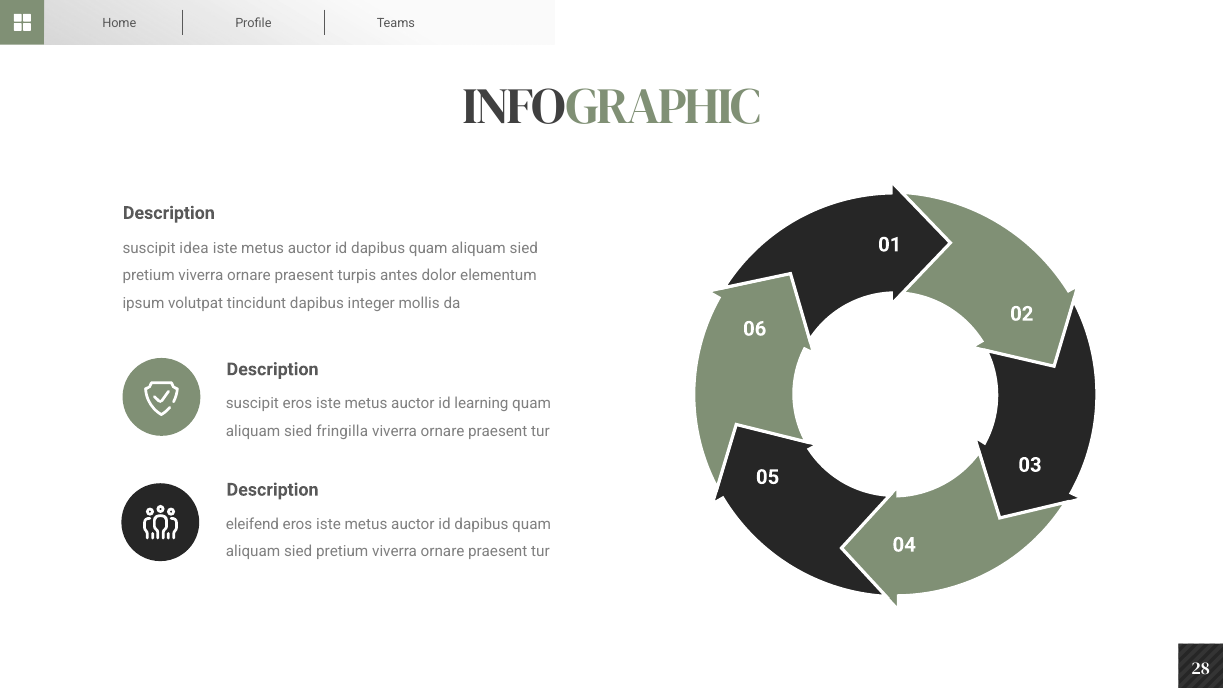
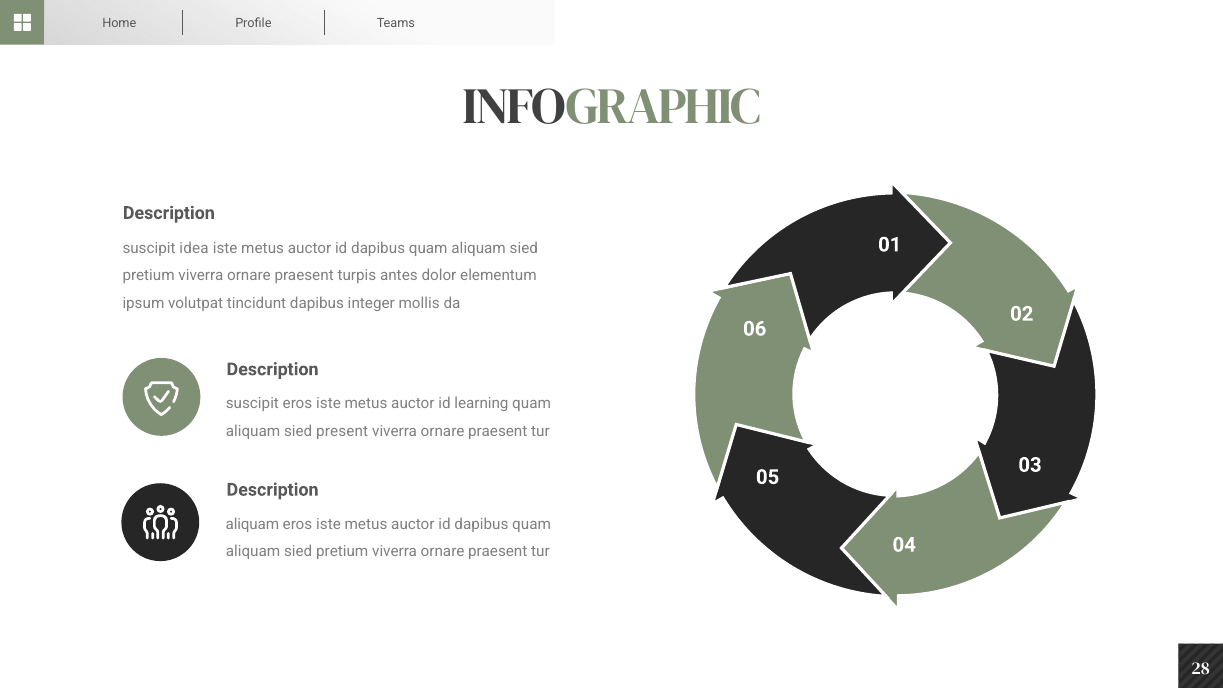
fringilla: fringilla -> present (342, 431)
eleifend: eleifend -> aliquam (252, 524)
